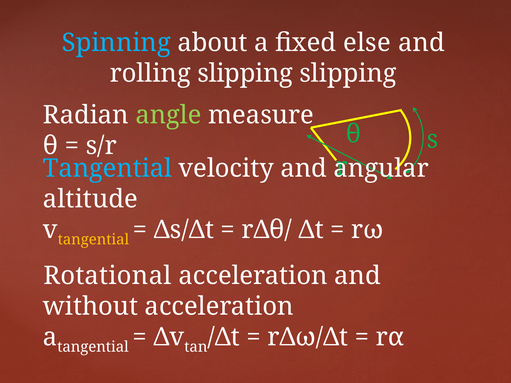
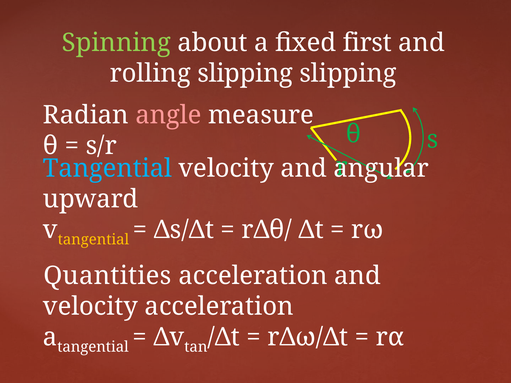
Spinning colour: light blue -> light green (116, 43)
else: else -> first (367, 43)
angle colour: light green -> pink (168, 115)
altitude: altitude -> upward (91, 199)
Rotational: Rotational -> Quantities (107, 276)
without: without -> velocity (91, 307)
